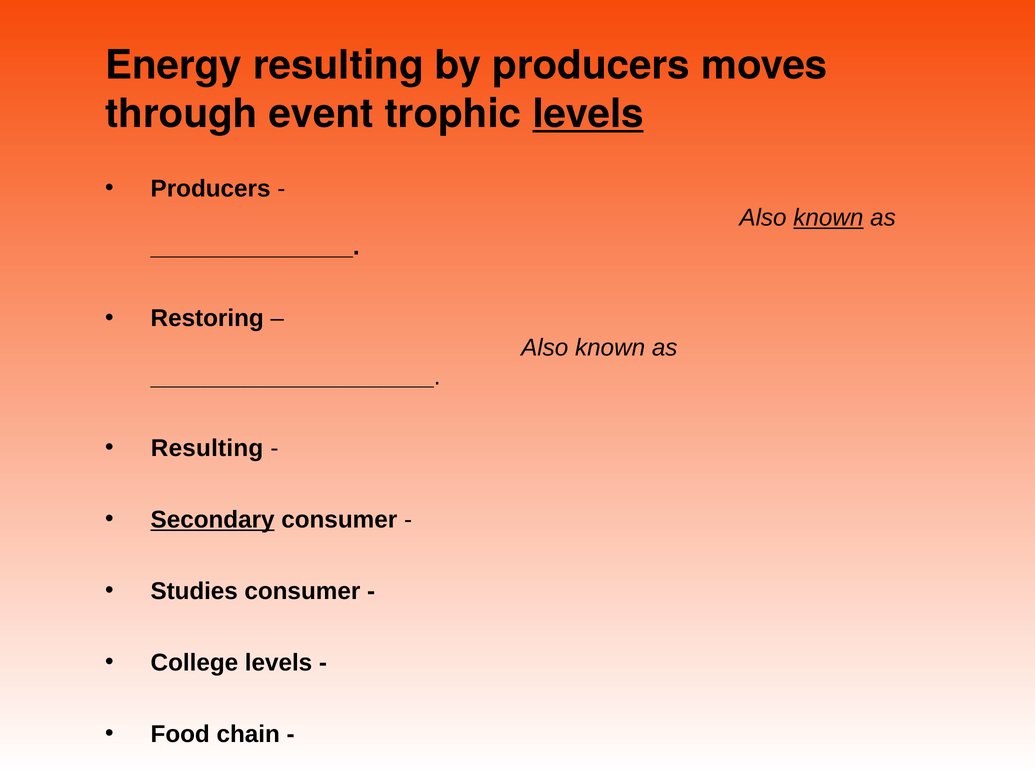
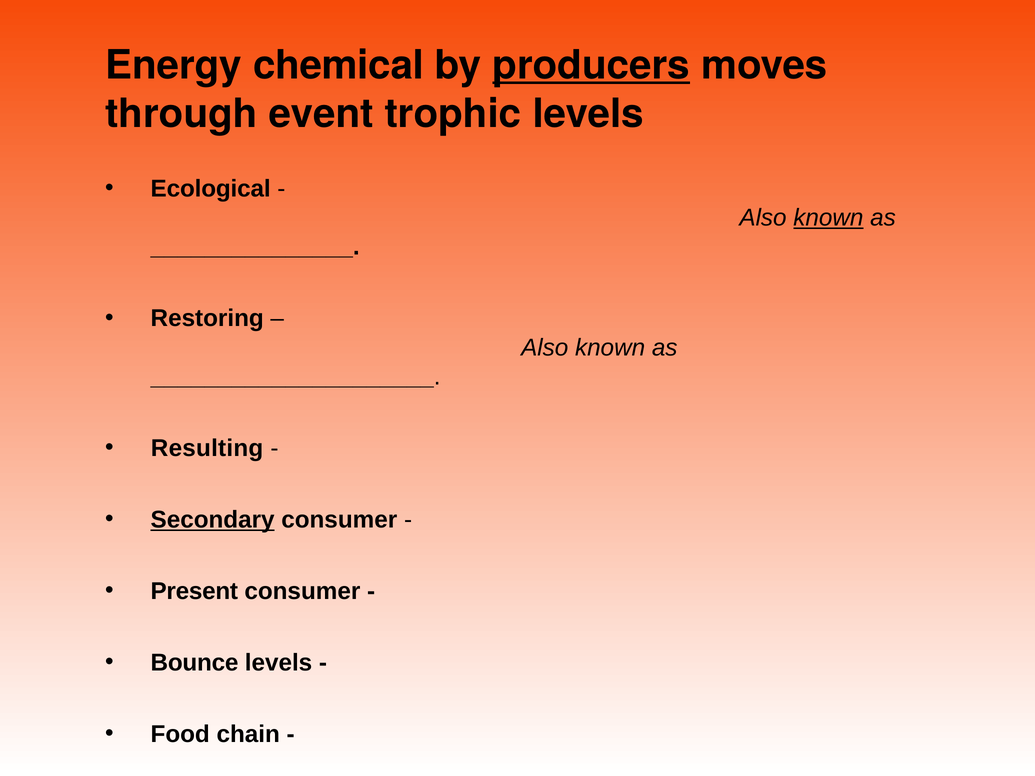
Energy resulting: resulting -> chemical (339, 65)
producers underline: none -> present (591, 65)
levels underline: present -> none (588, 114)
Producers: Producers -> Ecological (211, 189)
Studies: Studies -> Present (194, 591)
College: College -> Bounce (195, 663)
